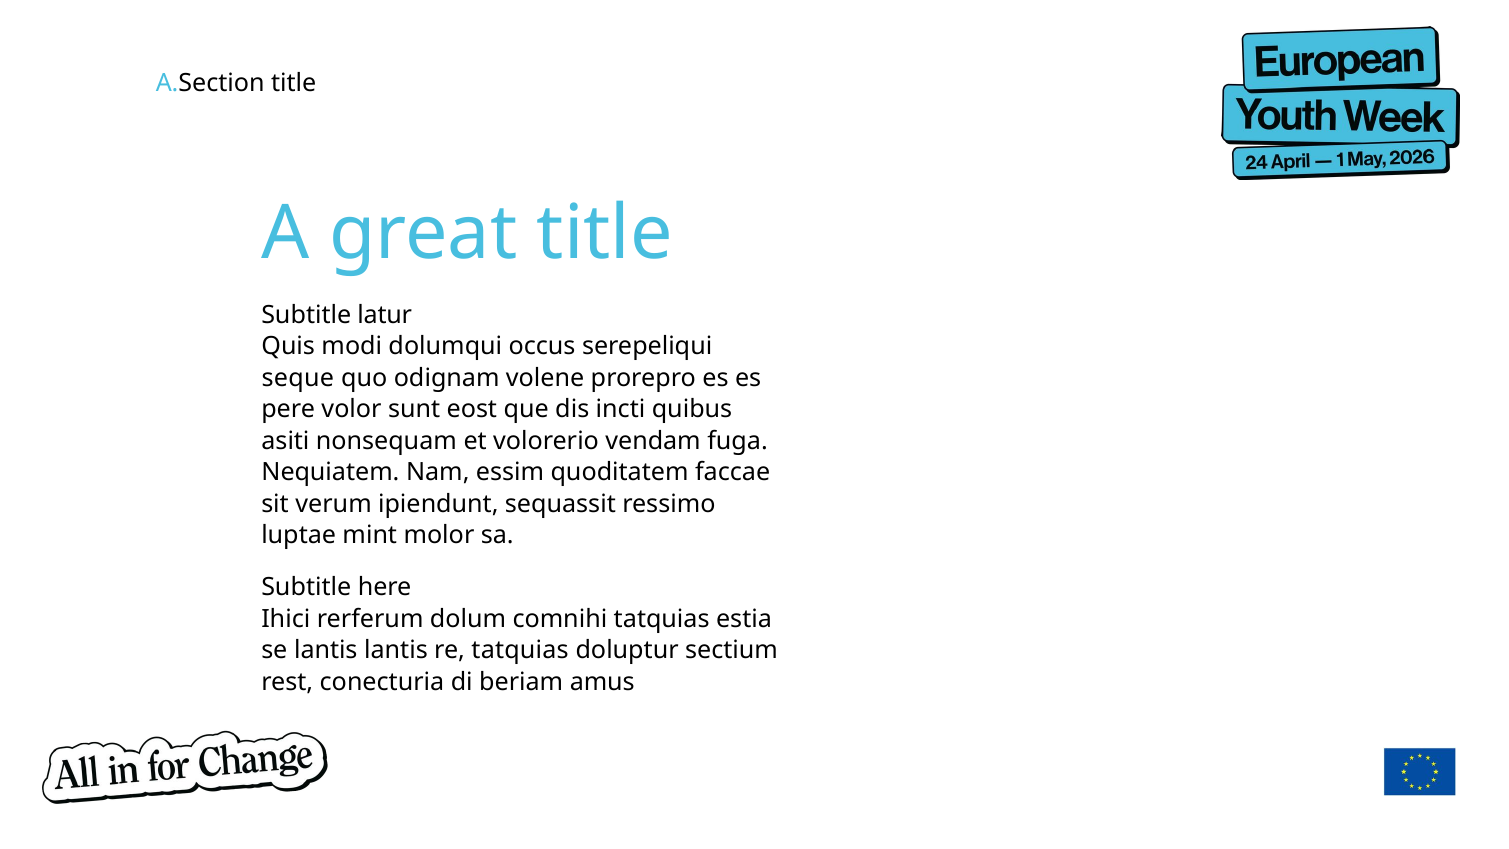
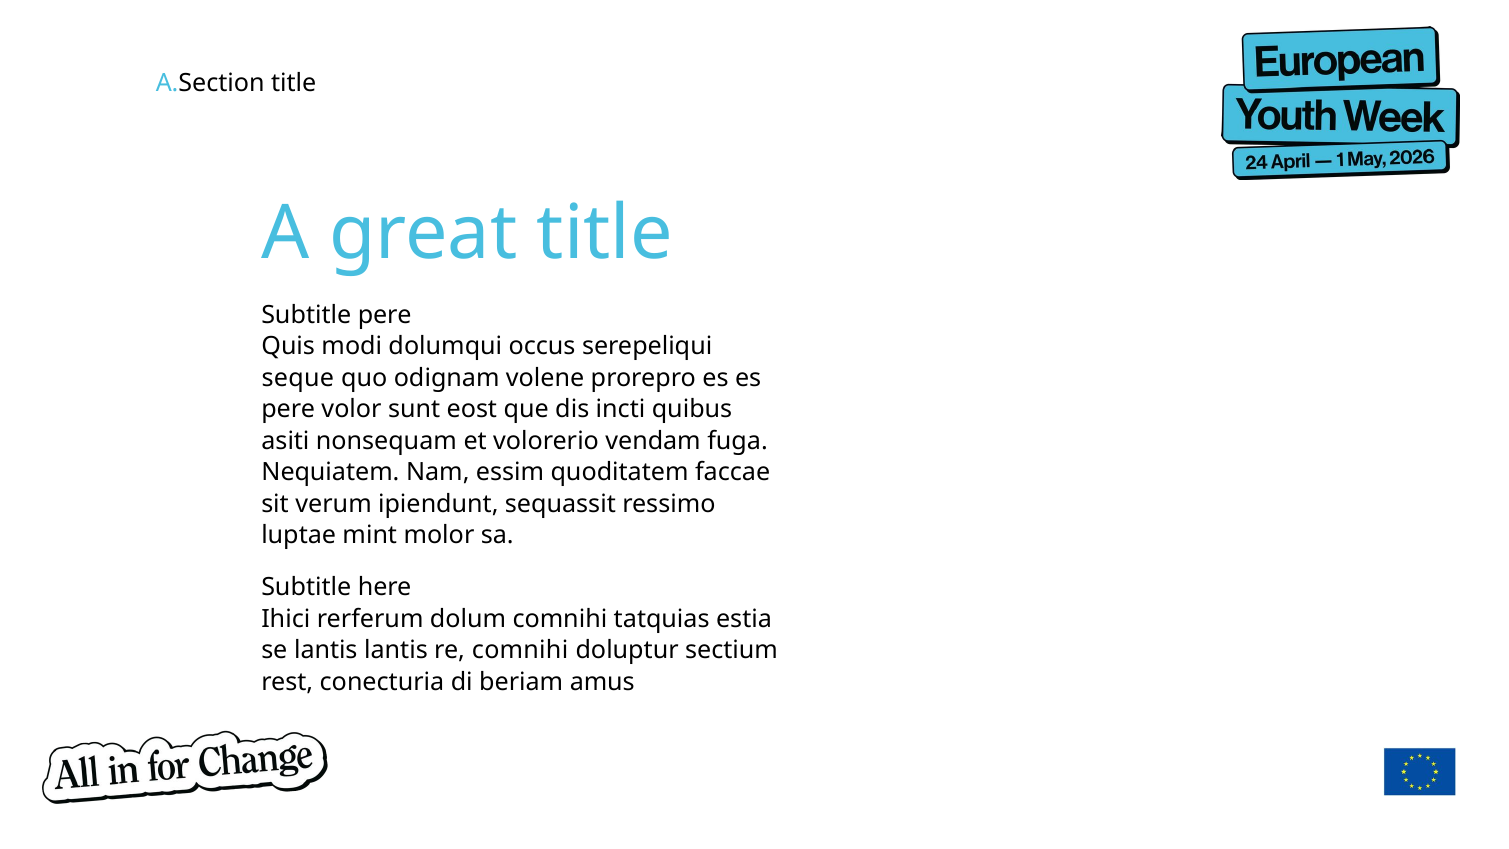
Subtitle latur: latur -> pere (385, 315)
re tatquias: tatquias -> comnihi (520, 650)
